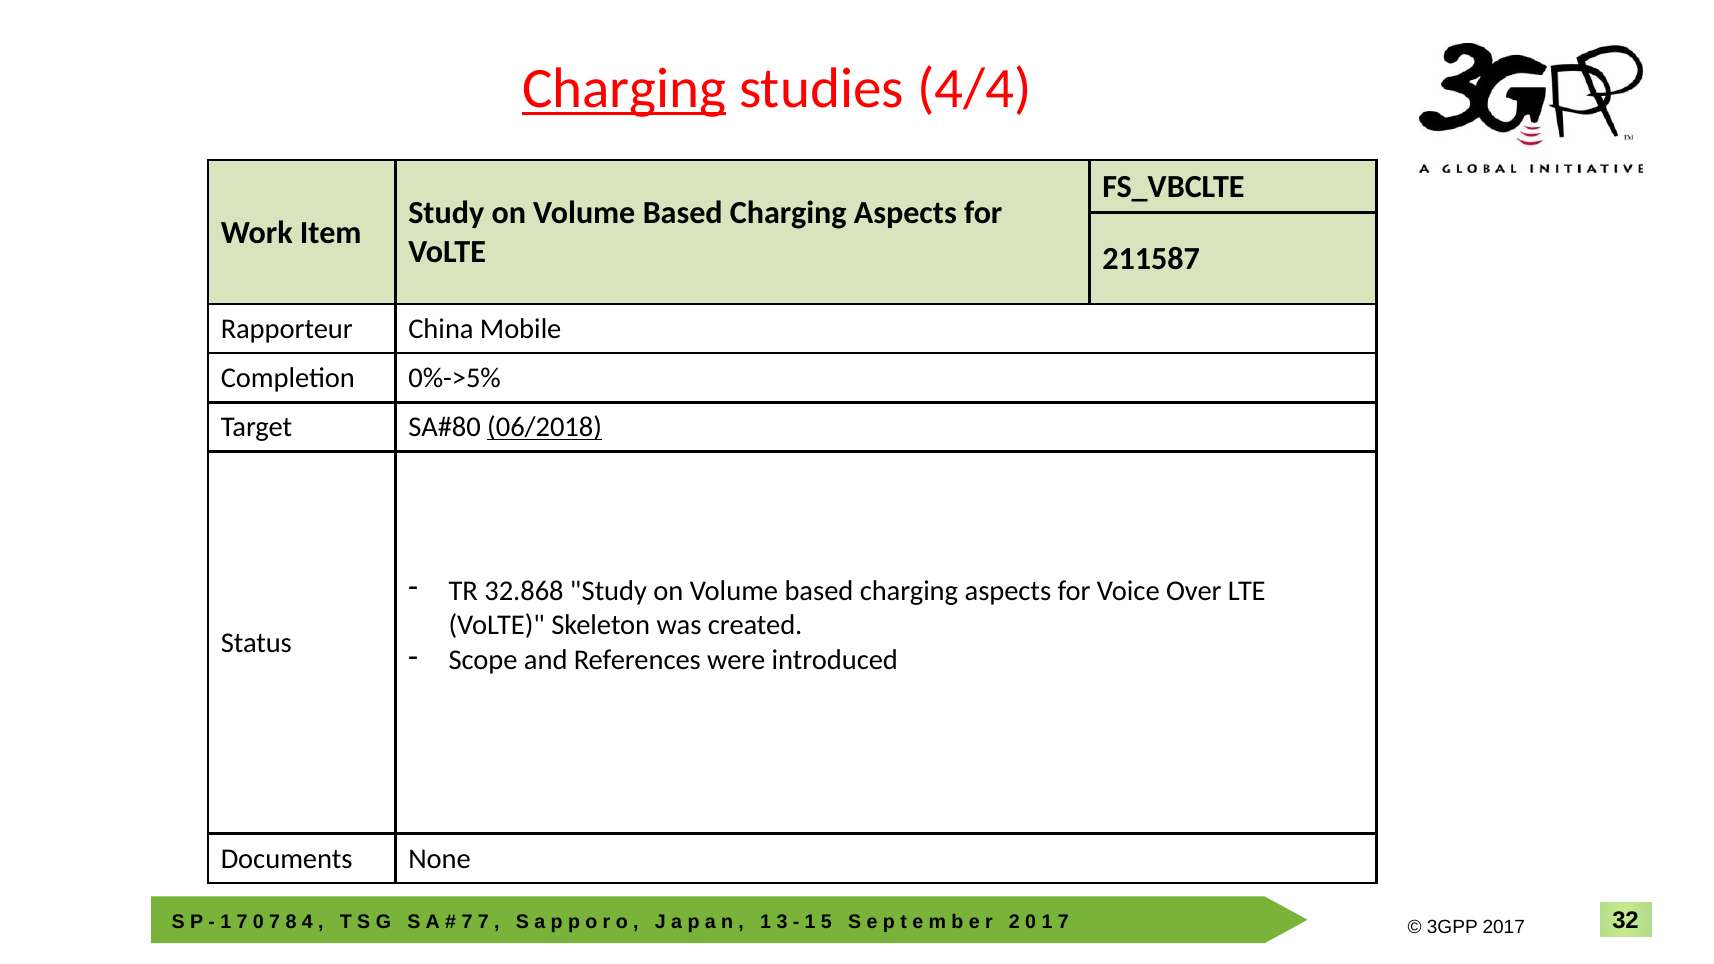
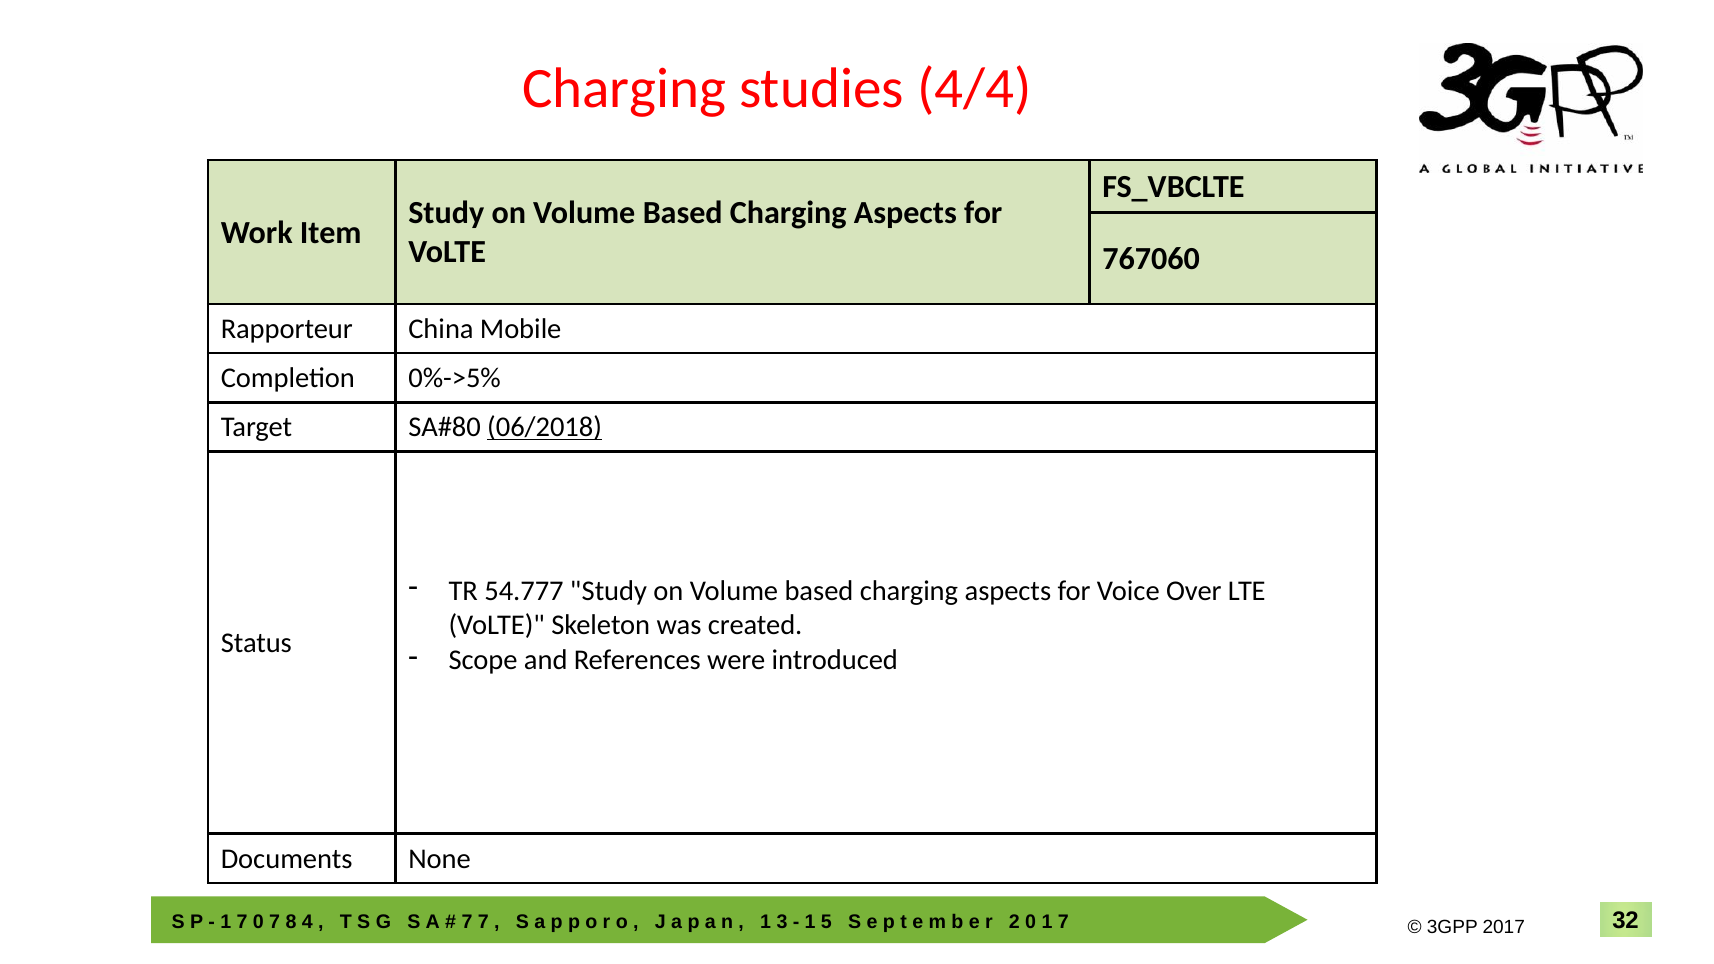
Charging underline: present -> none (624, 89)
211587: 211587 -> 767060 (1151, 259)
32.868: 32.868 -> 54.777 (524, 591)
